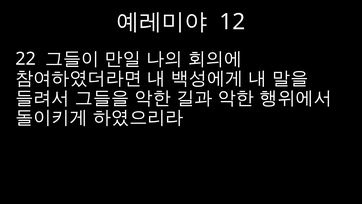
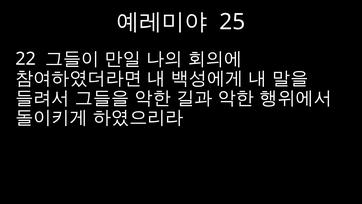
12: 12 -> 25 (232, 22)
